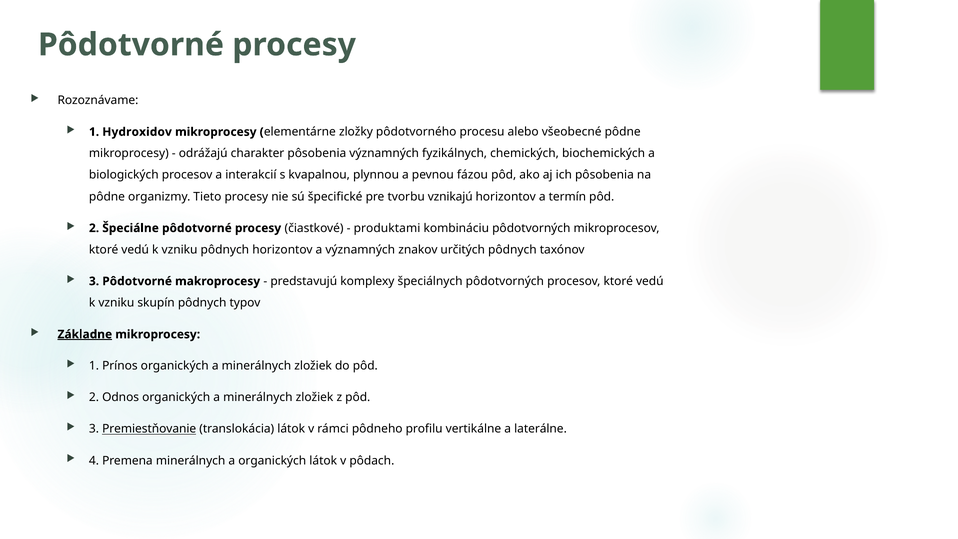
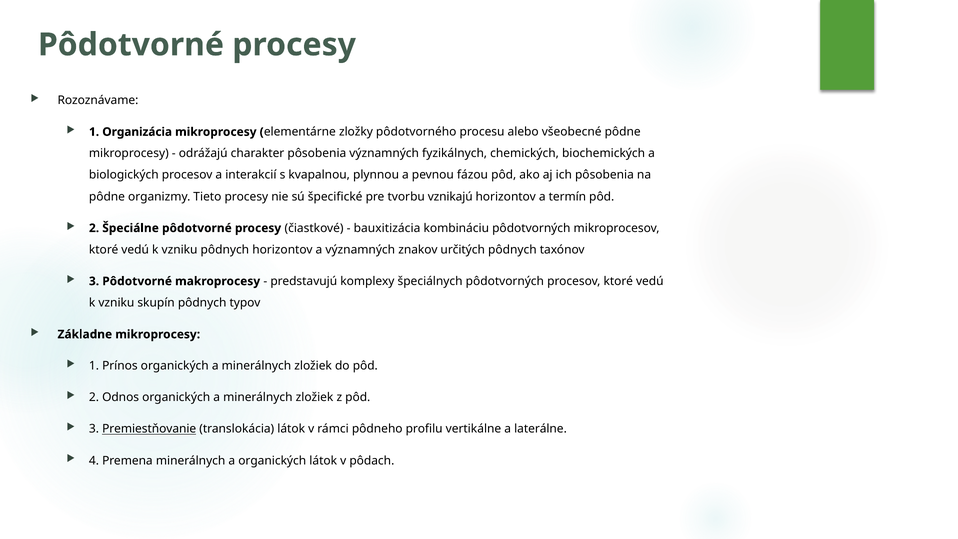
Hydroxidov: Hydroxidov -> Organizácia (137, 132)
produktami: produktami -> bauxitizácia (387, 228)
Základne underline: present -> none (85, 334)
